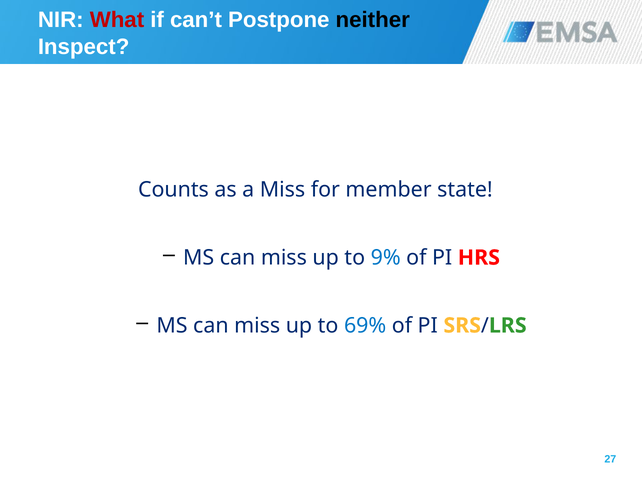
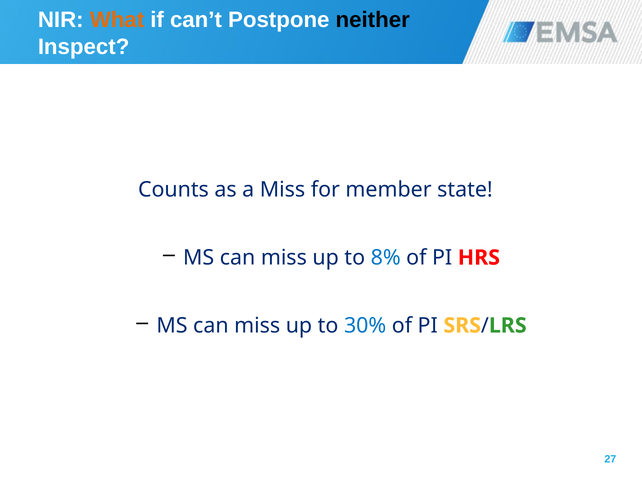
What colour: red -> orange (117, 20)
9%: 9% -> 8% (386, 257)
69%: 69% -> 30% (365, 325)
